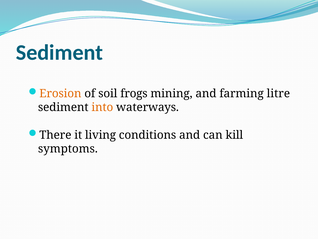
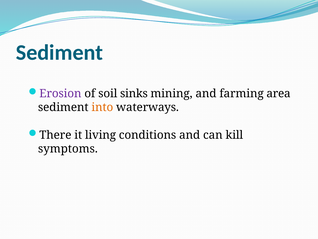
Erosion colour: orange -> purple (60, 93)
frogs: frogs -> sinks (134, 93)
litre: litre -> area (279, 93)
